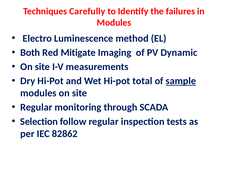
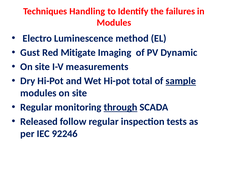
Carefully: Carefully -> Handling (87, 11)
Both: Both -> Gust (30, 53)
through underline: none -> present (121, 107)
Selection: Selection -> Released (39, 122)
82862: 82862 -> 92246 (65, 134)
